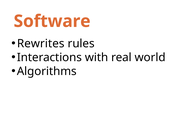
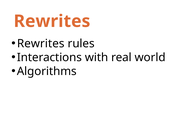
Software: Software -> Rewrites (52, 21)
